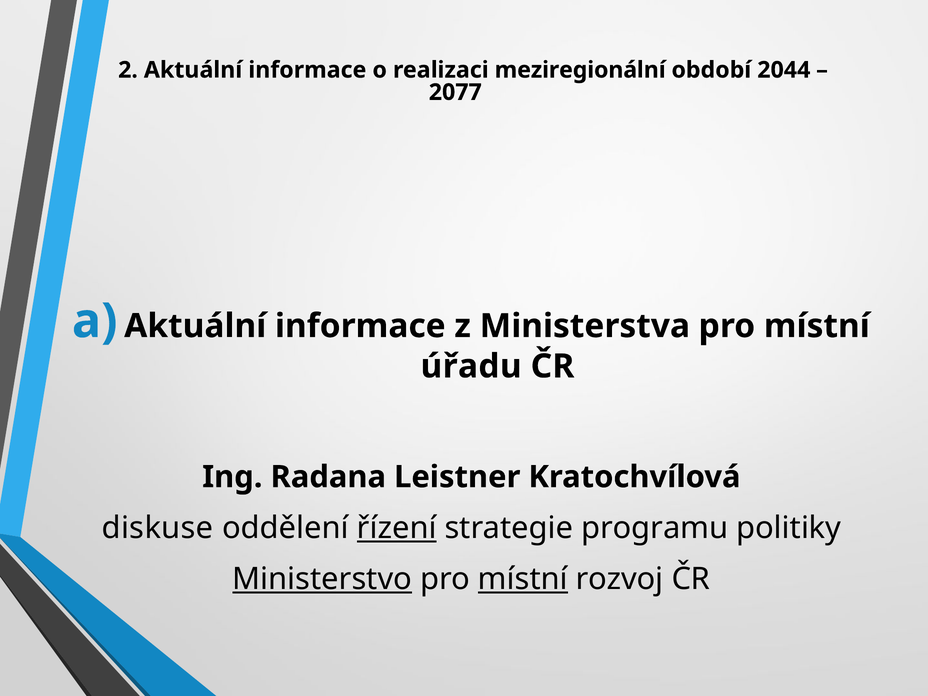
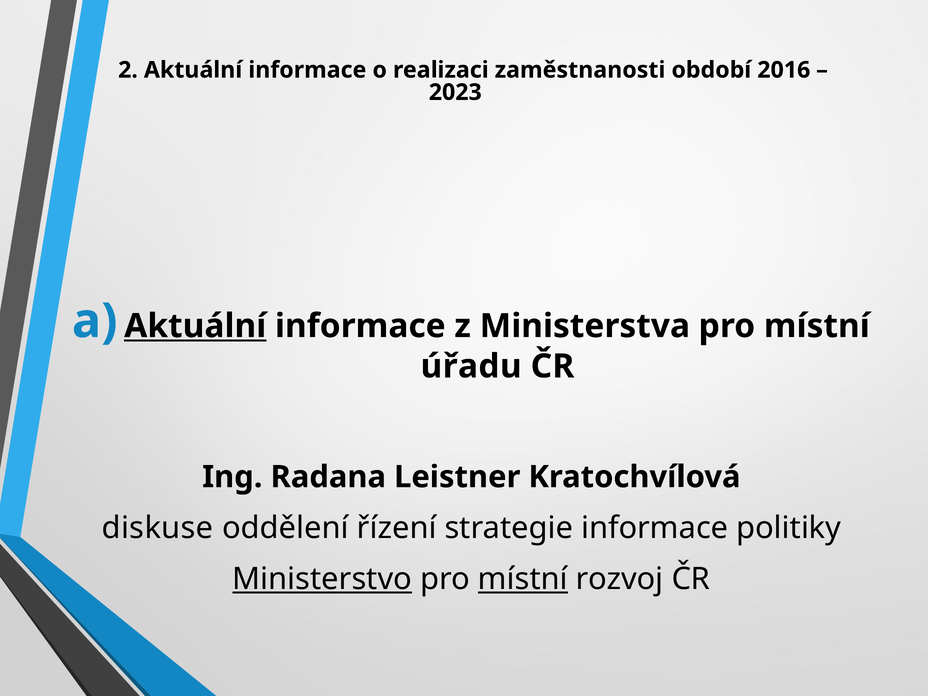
meziregionální: meziregionální -> zaměstnanosti (580, 70)
2044: 2044 -> 2016 (784, 70)
2077: 2077 -> 2023 (455, 92)
Aktuální underline: none -> present (195, 326)
řízení underline: present -> none (397, 528)
strategie programu: programu -> informace (655, 528)
